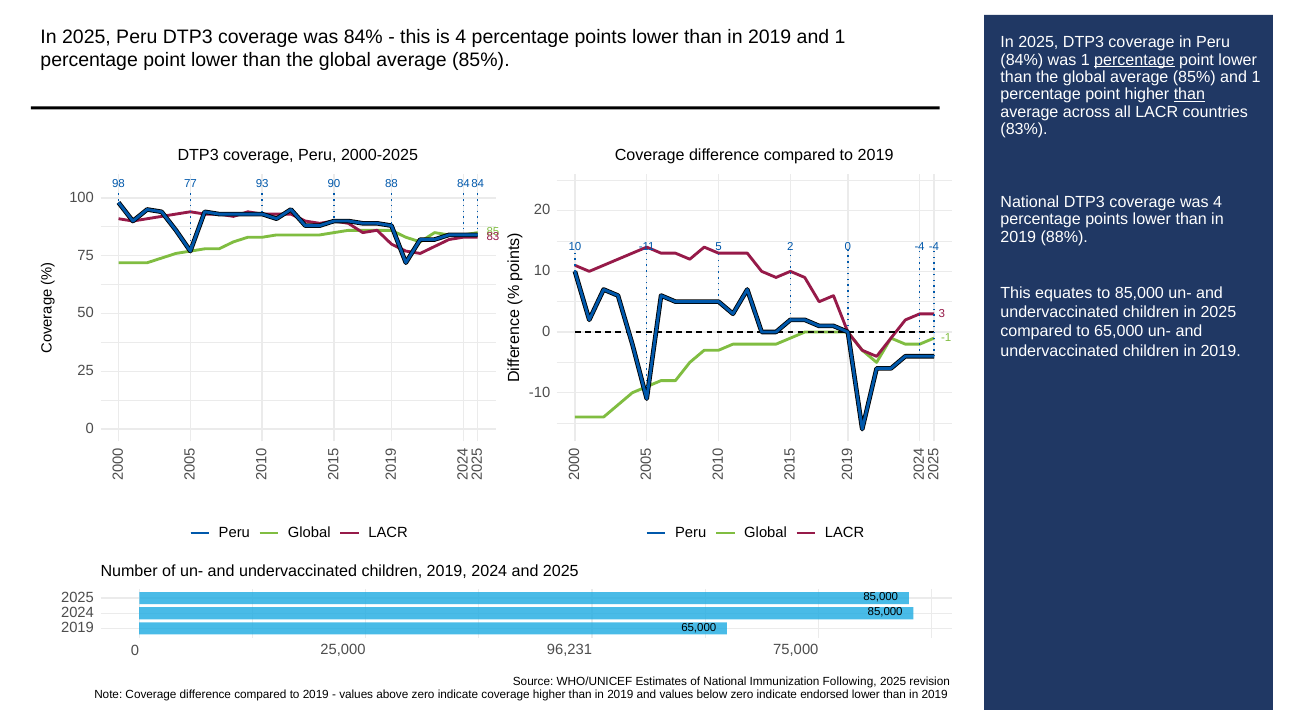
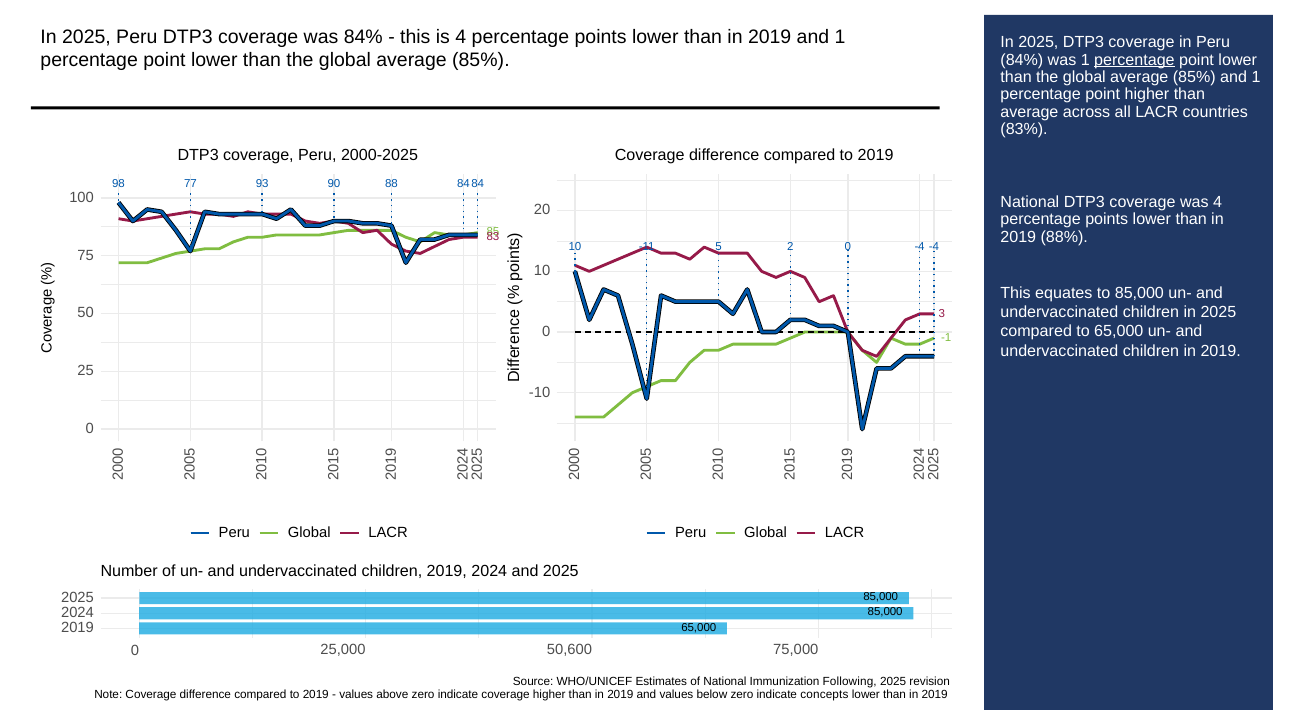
than underline: present -> none (1189, 95)
96,231: 96,231 -> 50,600 (569, 650)
endorsed: endorsed -> concepts (824, 694)
